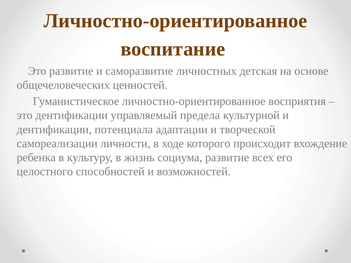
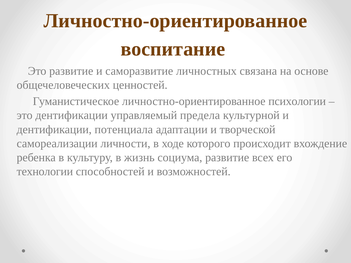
детская: детская -> связана (258, 71)
восприятия: восприятия -> психологии (297, 101)
целостного: целостного -> технологии (45, 172)
